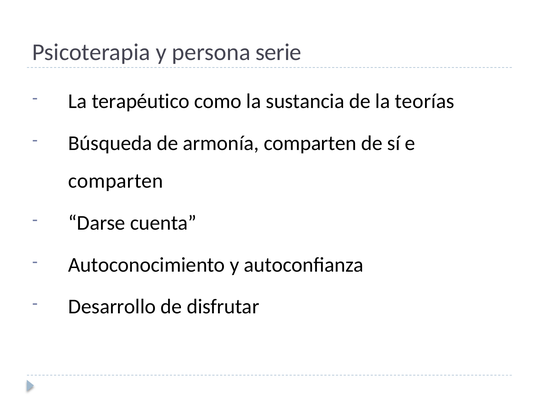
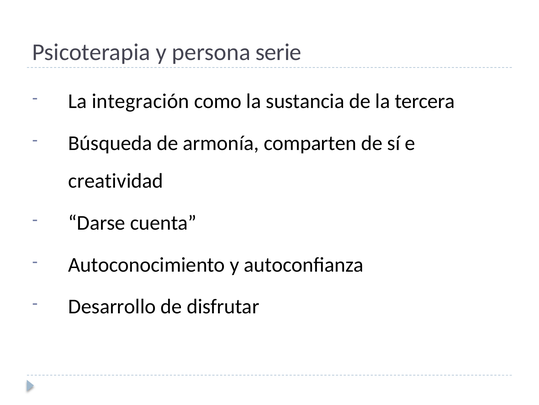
terapéutico: terapéutico -> integración (140, 101)
teorías: teorías -> tercera (425, 101)
comparten: comparten -> creatividad (116, 181)
